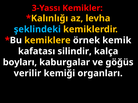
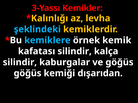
kemiklere colour: yellow -> light blue (47, 40)
boyları: boyları -> silindir (20, 63)
verilir: verilir -> göğüs (28, 74)
organları: organları -> dışarıdan (100, 74)
